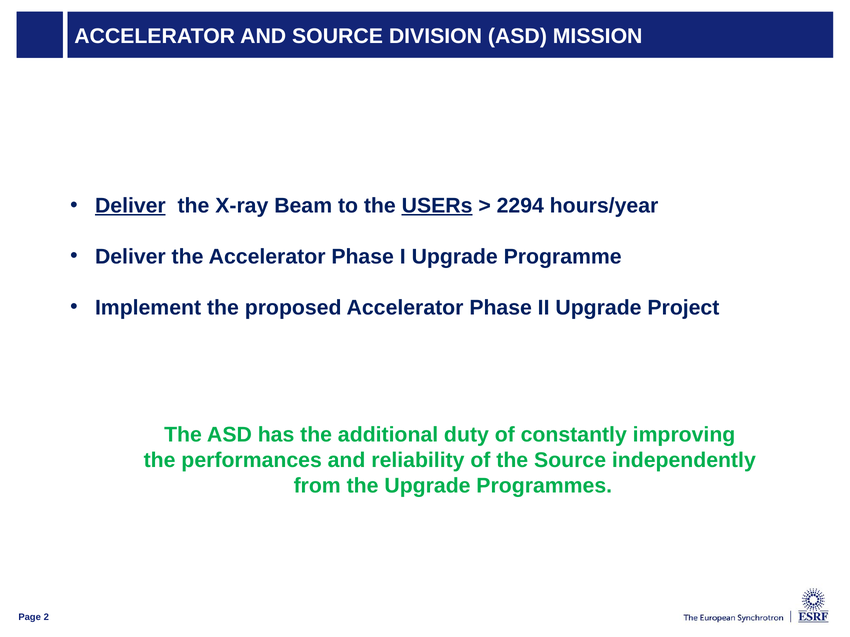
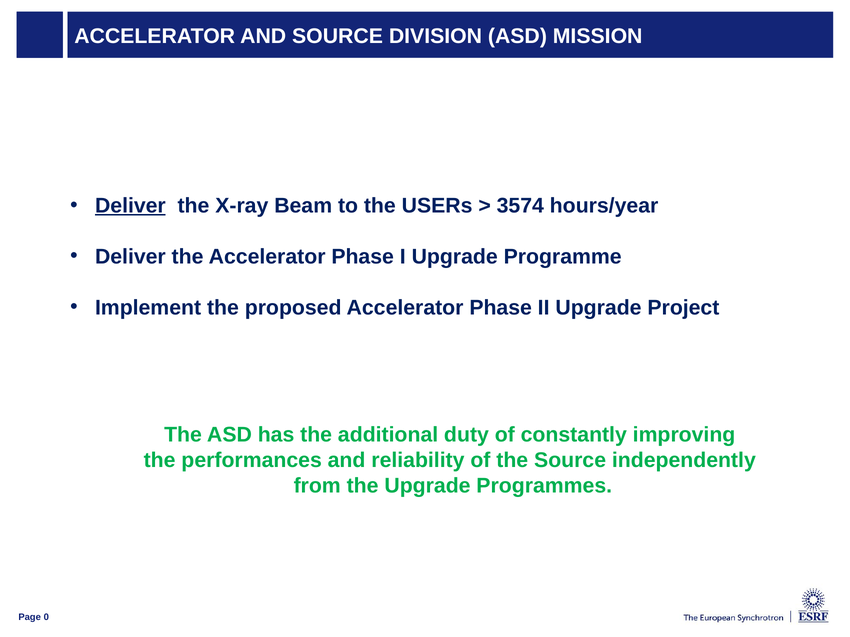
USERs underline: present -> none (437, 206)
2294: 2294 -> 3574 (520, 206)
2: 2 -> 0 (46, 617)
